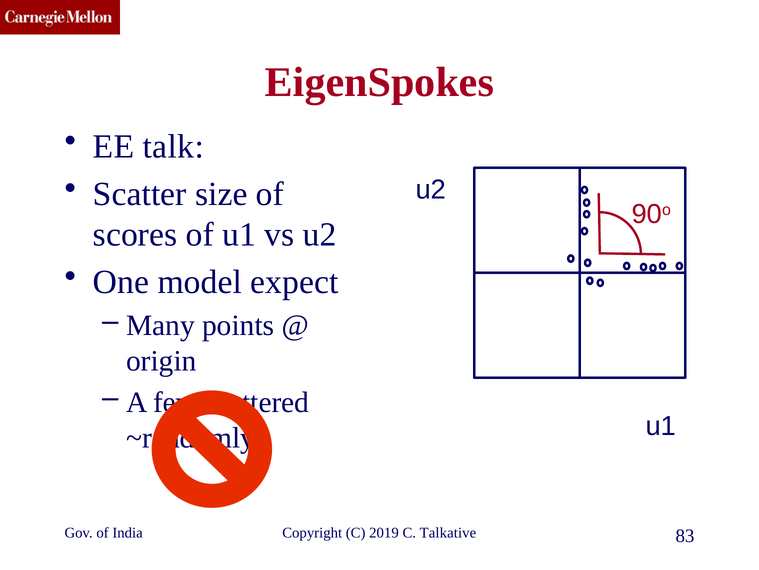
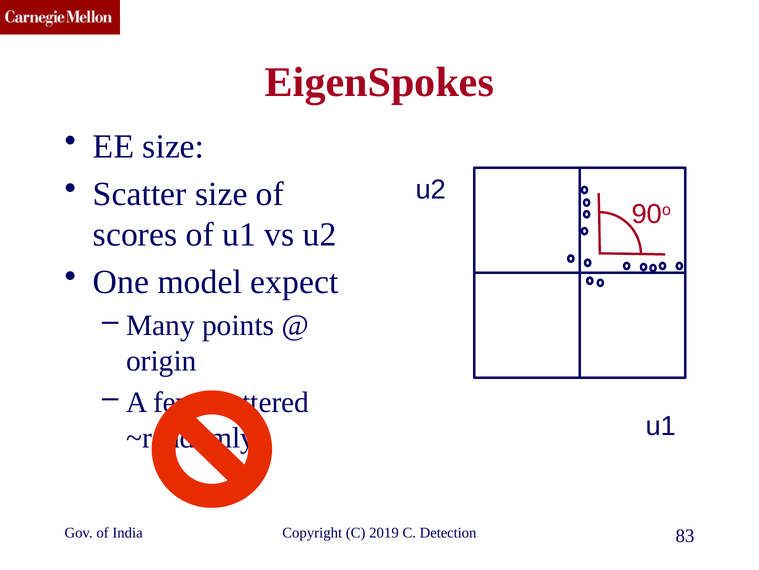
EE talk: talk -> size (173, 147)
Talkative: Talkative -> Detection (448, 532)
